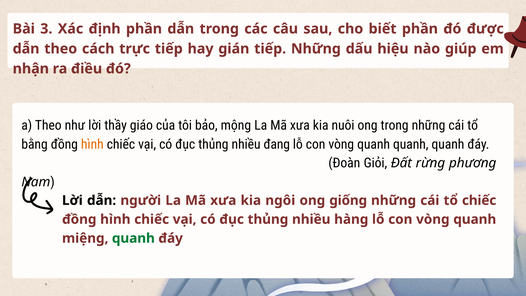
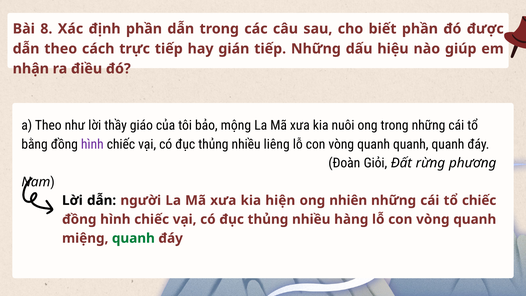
3: 3 -> 8 (46, 29)
hình colour: orange -> purple (92, 144)
đang: đang -> liêng (277, 144)
ngôi: ngôi -> hiện (280, 200)
giống: giống -> nhiên (348, 200)
